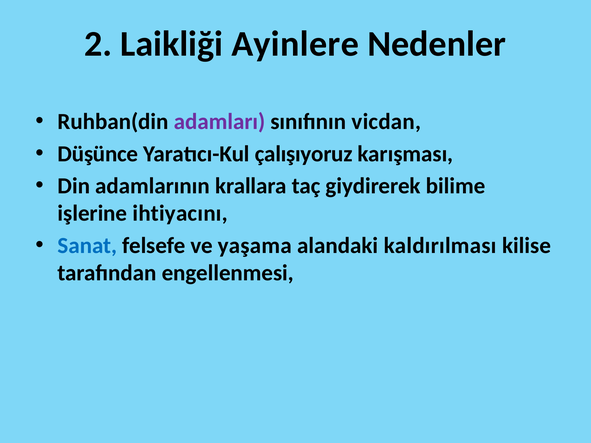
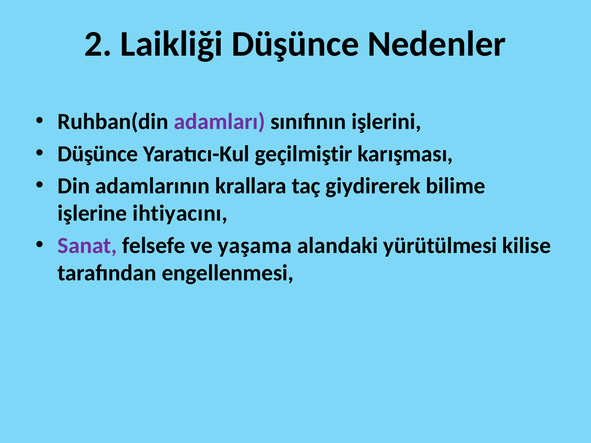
Laikliği Ayinlere: Ayinlere -> Düşünce (295, 44)
vicdan: vicdan -> işlerini (386, 122)
çalışıyoruz: çalışıyoruz -> geçilmiştir (304, 154)
Sanat colour: blue -> purple (87, 246)
kaldırılması: kaldırılması -> yürütülmesi (440, 246)
